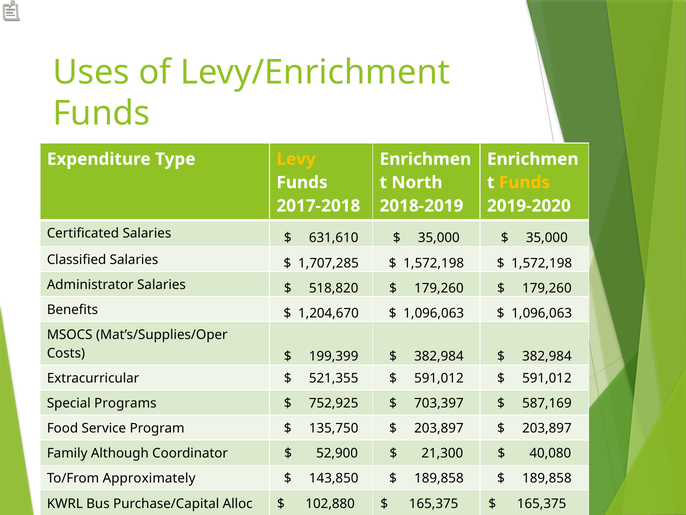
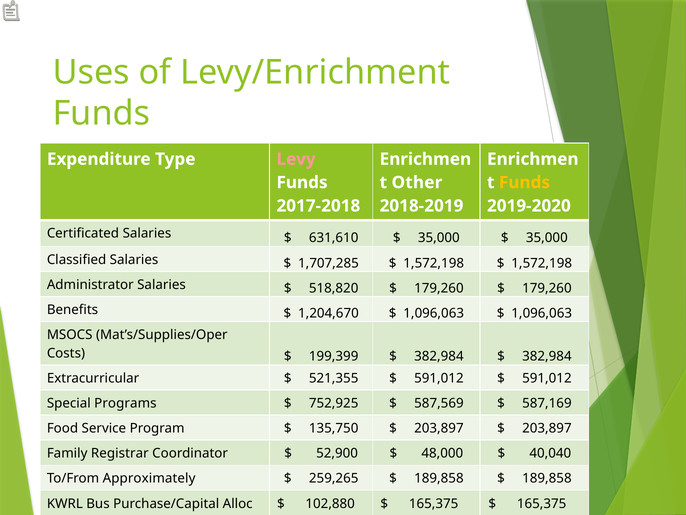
Levy colour: yellow -> pink (296, 159)
North: North -> Other (417, 182)
703,397: 703,397 -> 587,569 (439, 403)
Although: Although -> Registrar (120, 453)
21,300: 21,300 -> 48,000 (442, 453)
40,080: 40,080 -> 40,040 (550, 453)
143,850: 143,850 -> 259,265 (334, 478)
